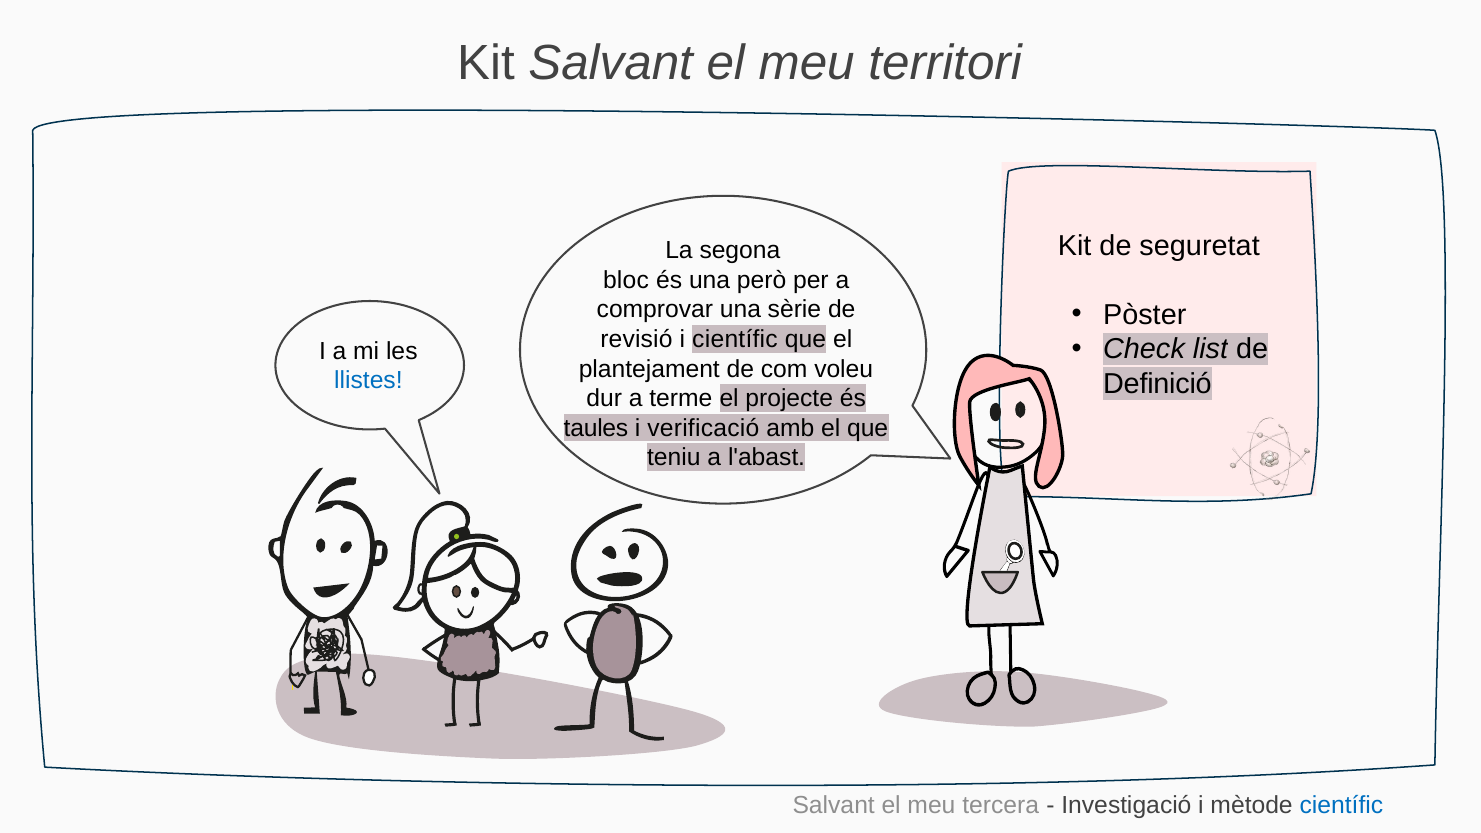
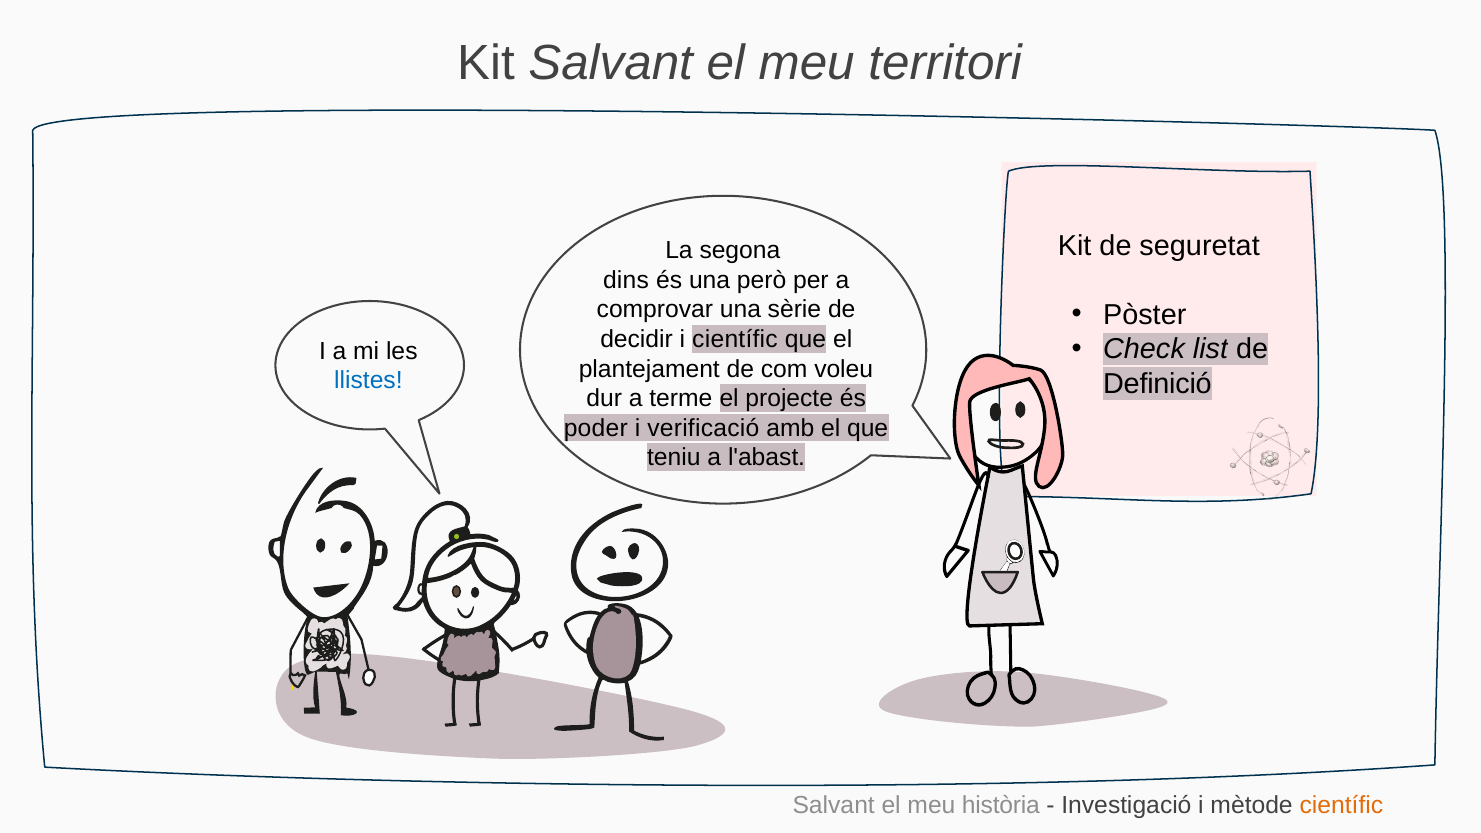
bloc: bloc -> dins (626, 280)
revisió: revisió -> decidir (637, 339)
taules: taules -> poder (596, 428)
tercera: tercera -> història (1001, 805)
científic colour: blue -> orange (1341, 805)
